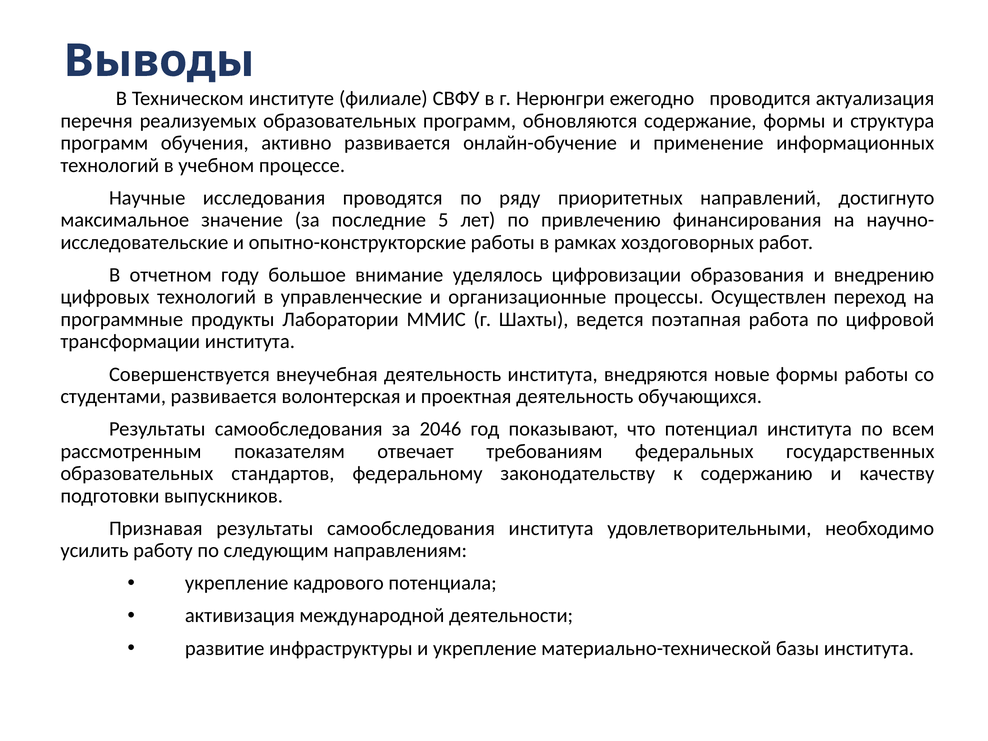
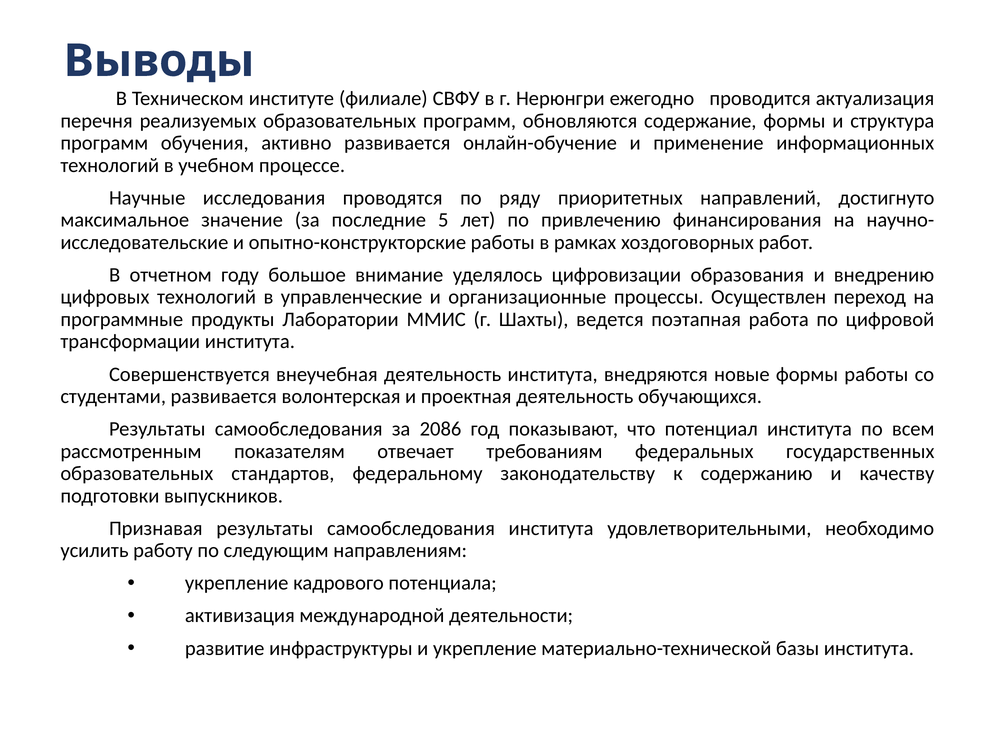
2046: 2046 -> 2086 (441, 429)
